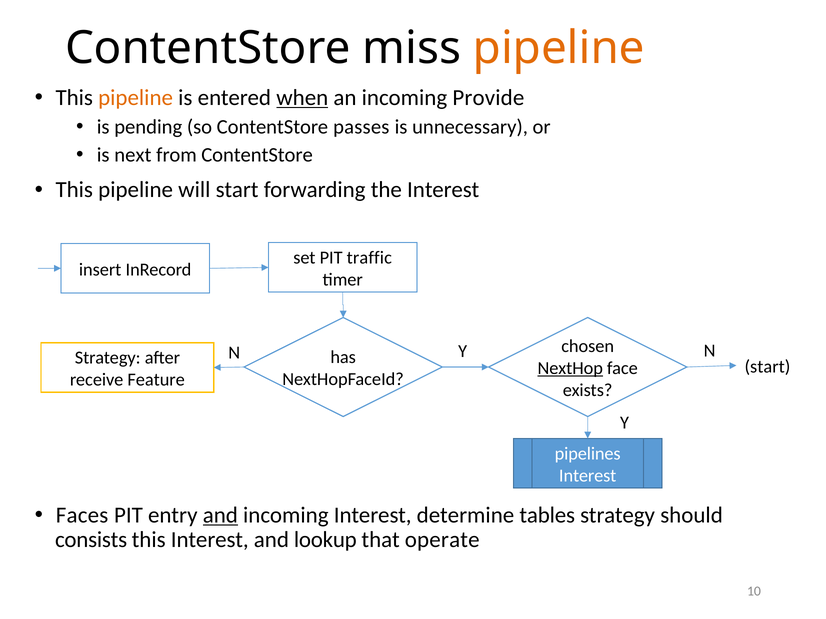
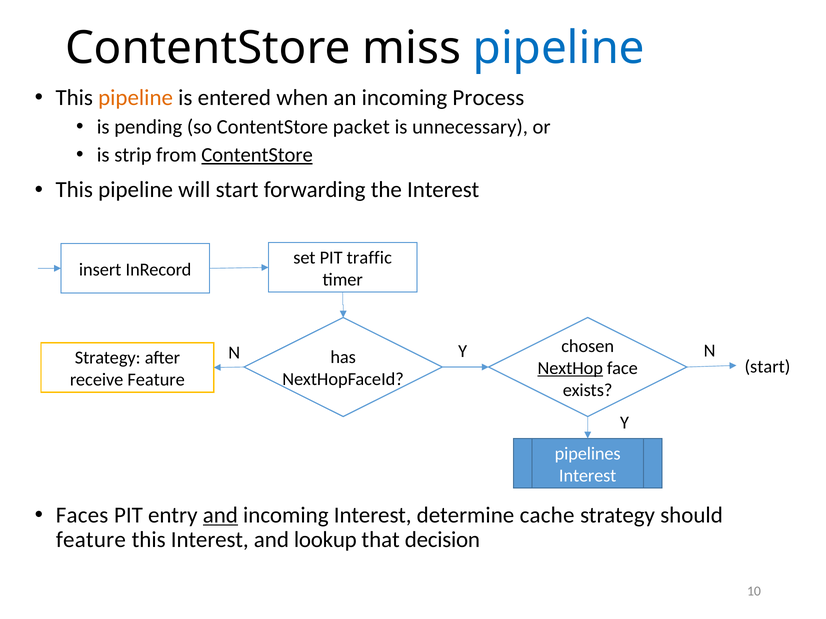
pipeline colour: orange -> blue (559, 48)
when underline: present -> none (302, 98)
Provide: Provide -> Process (488, 98)
passes: passes -> packet (361, 127)
next: next -> strip (133, 155)
ContentStore underline: none -> present (257, 155)
tables: tables -> cache (547, 516)
consists: consists -> feature (91, 540)
operate: operate -> decision (442, 540)
